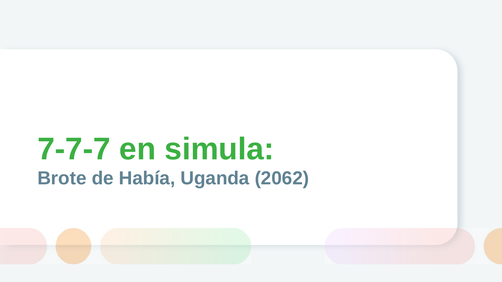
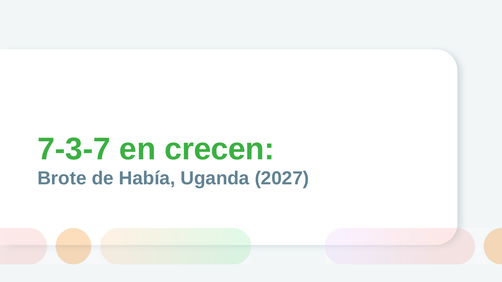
7-7-7: 7-7-7 -> 7-3-7 (74, 149)
simula: simula -> crecen (220, 149)
2062: 2062 -> 2027 (282, 179)
